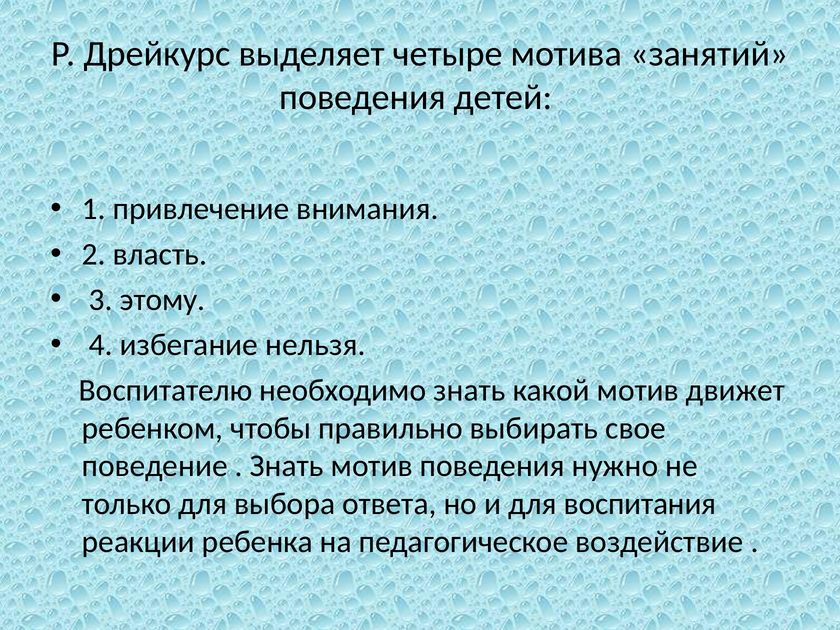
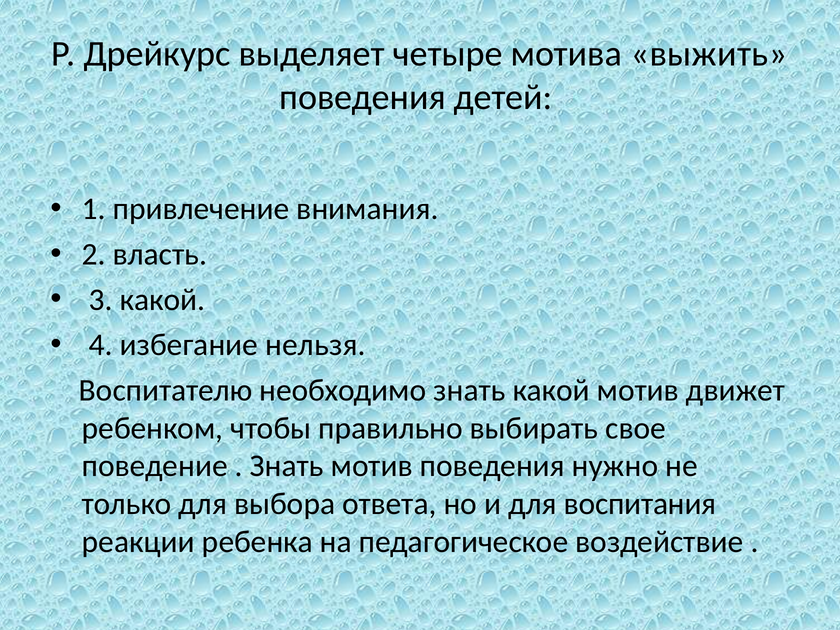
занятий: занятий -> выжить (709, 54)
3 этому: этому -> какой (162, 300)
